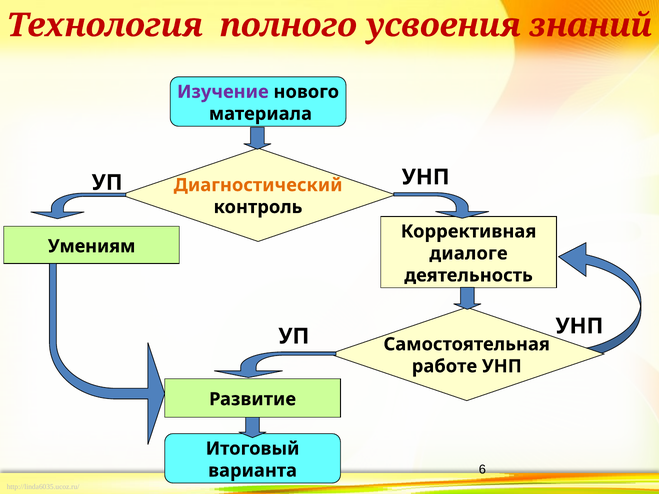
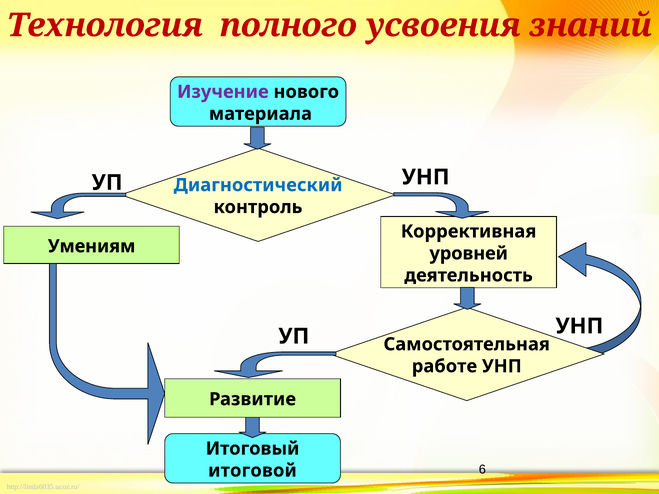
Диагностический colour: orange -> blue (258, 185)
диалоге: диалоге -> уровней (469, 254)
варианта: варианта -> итоговой (252, 471)
